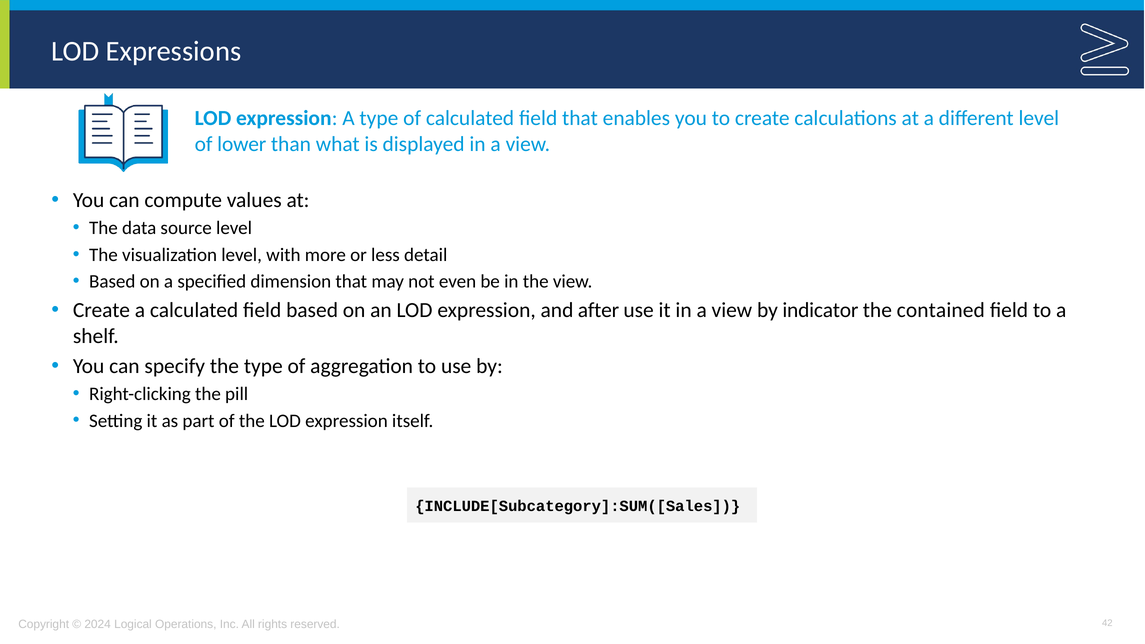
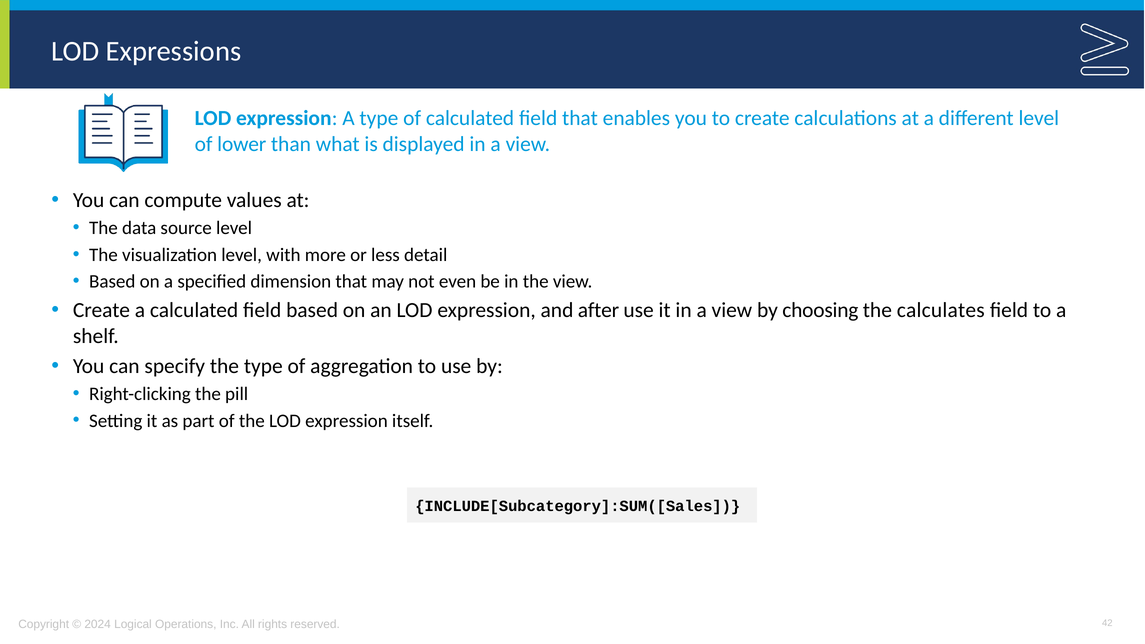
indicator: indicator -> choosing (820, 310)
contained: contained -> calculates (941, 310)
